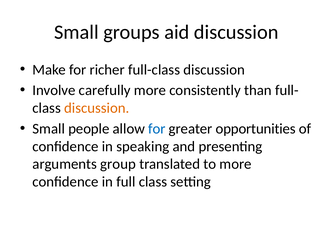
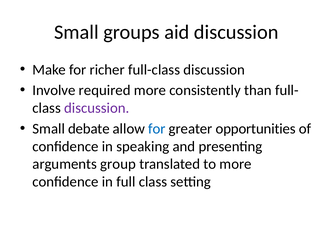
carefully: carefully -> required (105, 91)
discussion colour: orange -> purple (97, 108)
people: people -> debate (89, 129)
